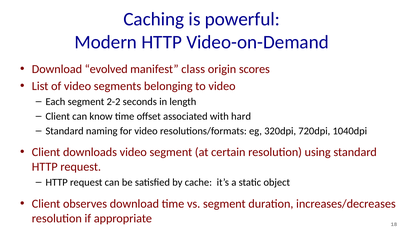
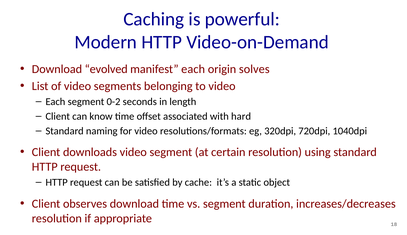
manifest class: class -> each (193, 69)
scores: scores -> solves (254, 69)
2-2: 2-2 -> 0-2 (113, 102)
